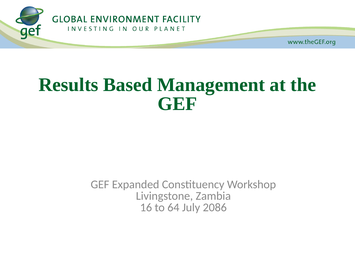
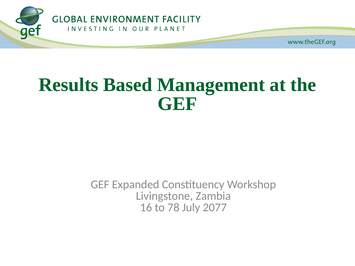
64: 64 -> 78 (173, 208)
2086: 2086 -> 2077 (215, 208)
